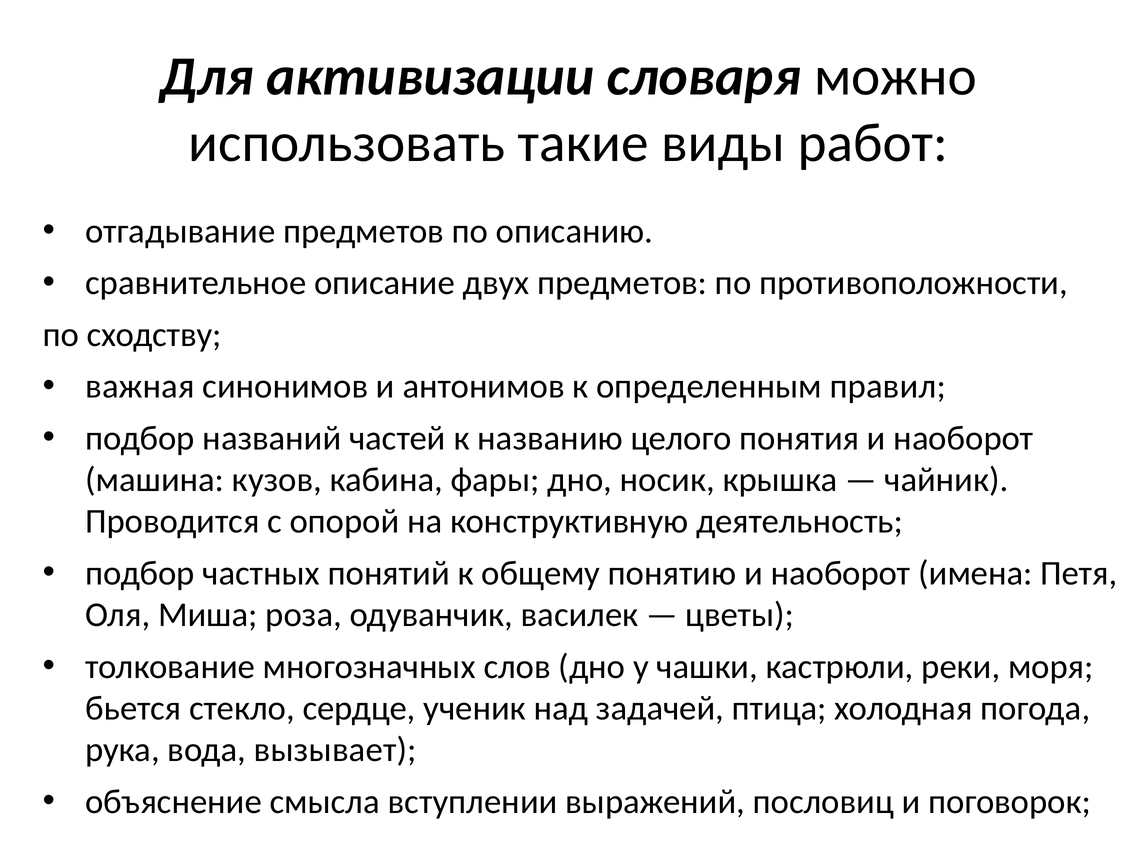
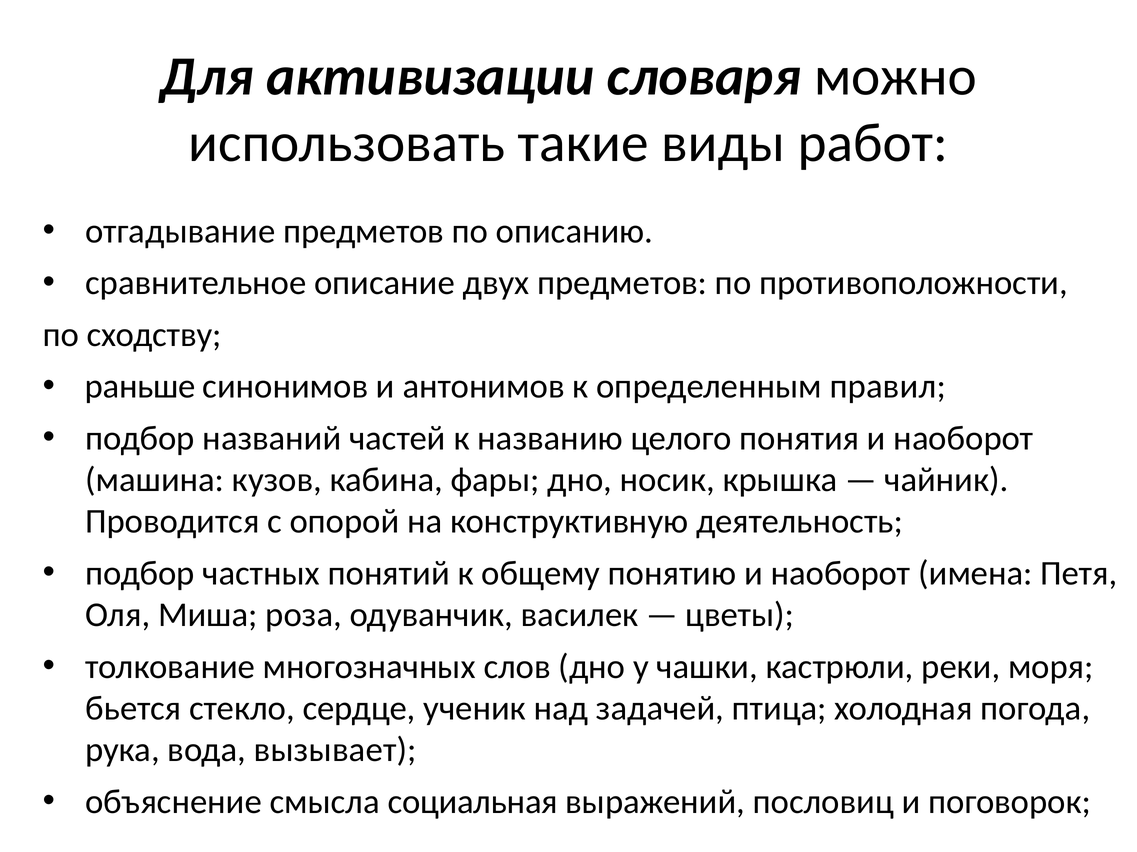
важная: важная -> раньше (140, 387)
вступлении: вступлении -> социальная (473, 802)
